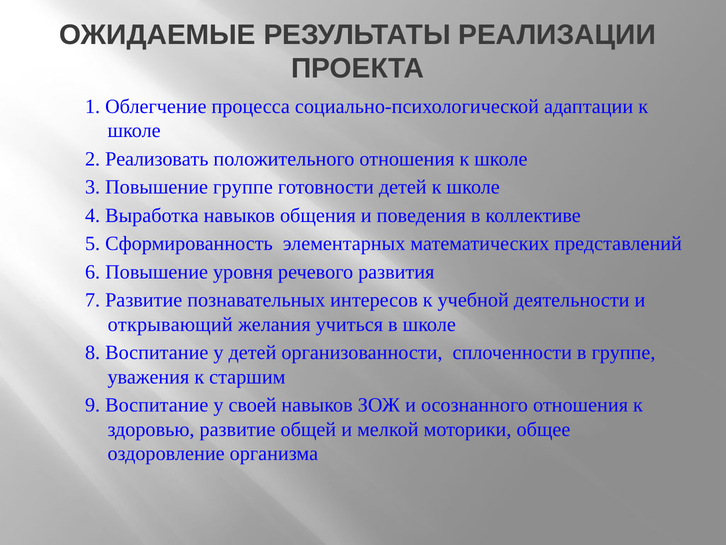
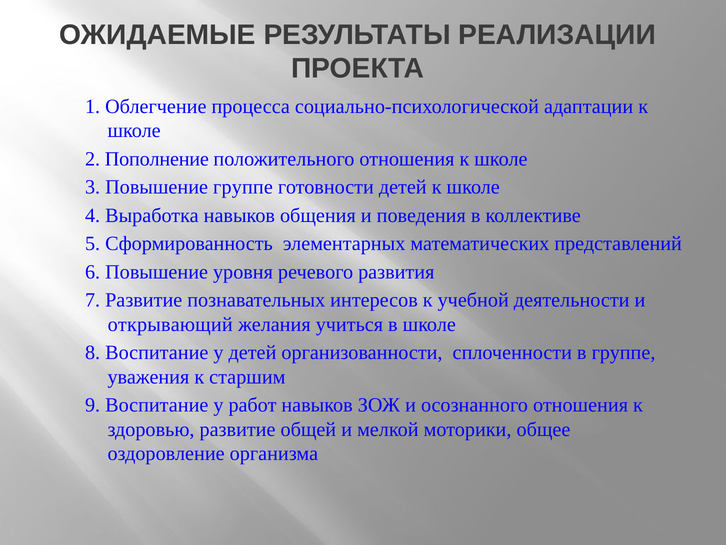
Реализовать: Реализовать -> Пополнение (157, 159)
своей: своей -> работ (253, 405)
